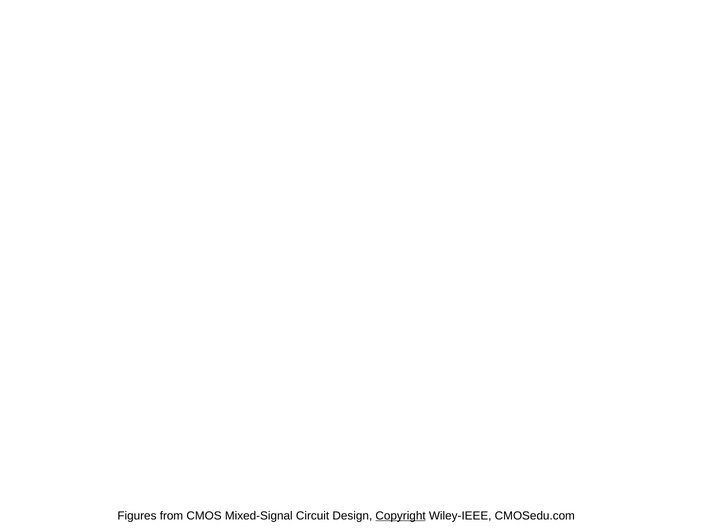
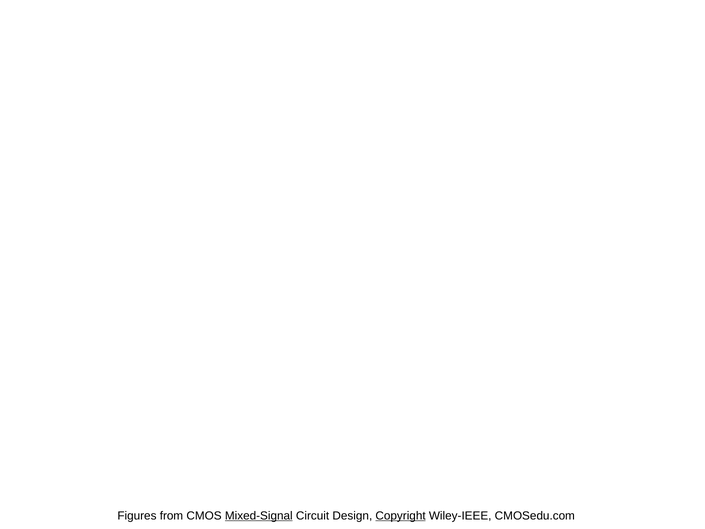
Mixed-Signal underline: none -> present (259, 515)
